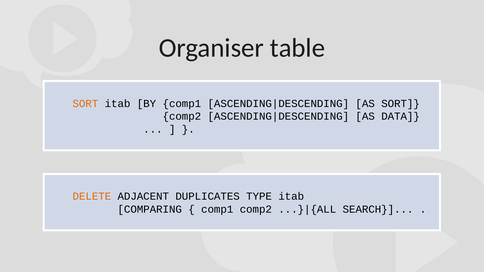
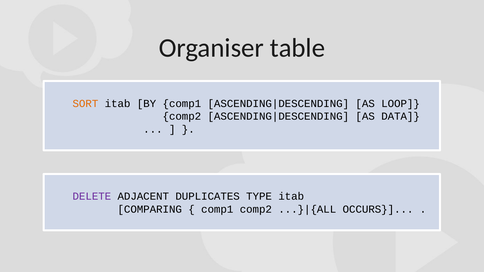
AS SORT: SORT -> LOOP (401, 104)
DELETE colour: orange -> purple (92, 197)
SEARCH: SEARCH -> OCCURS (378, 210)
